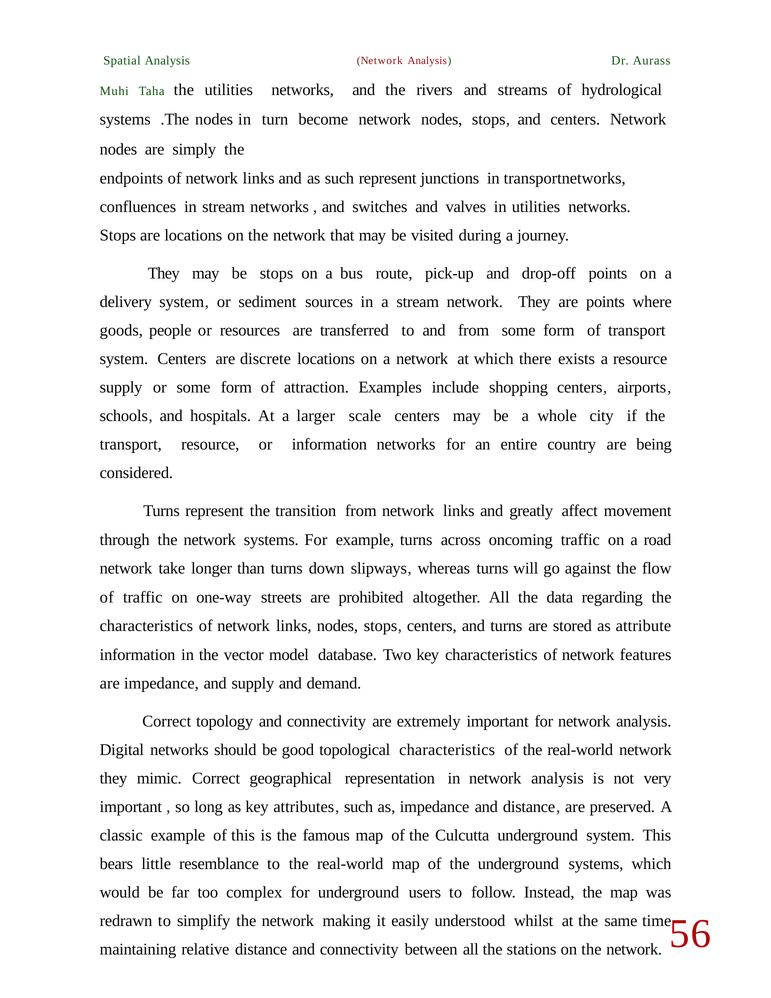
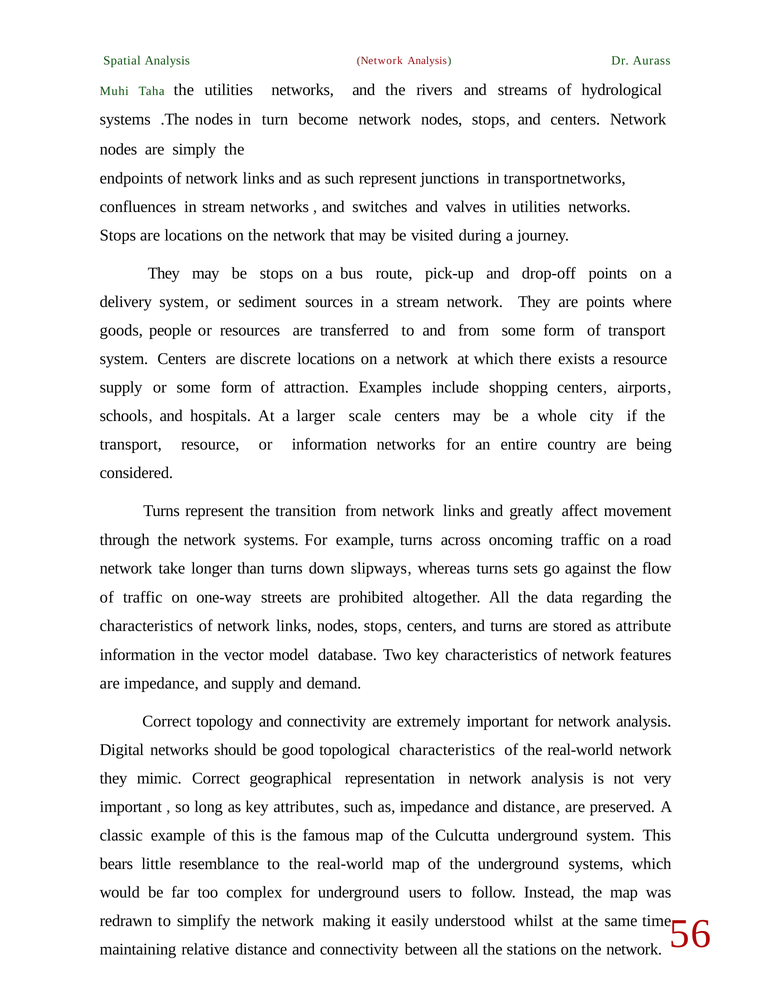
will: will -> sets (526, 568)
